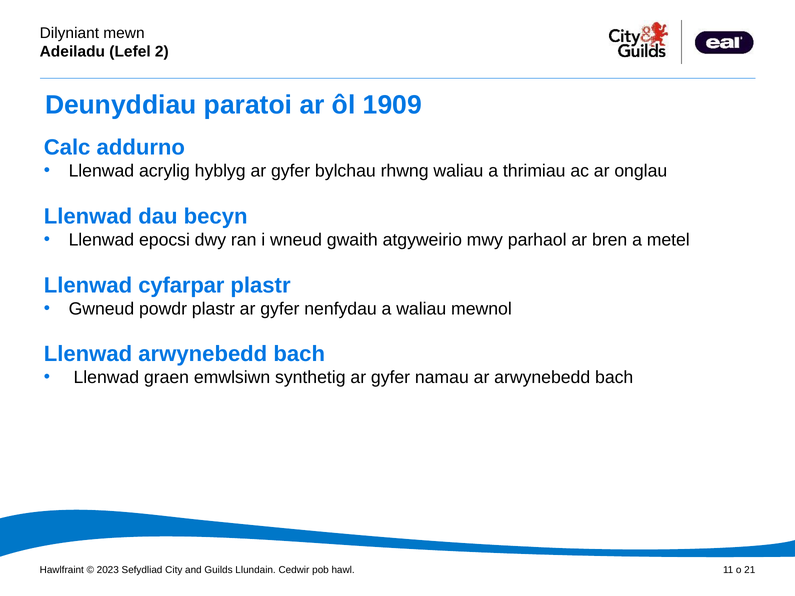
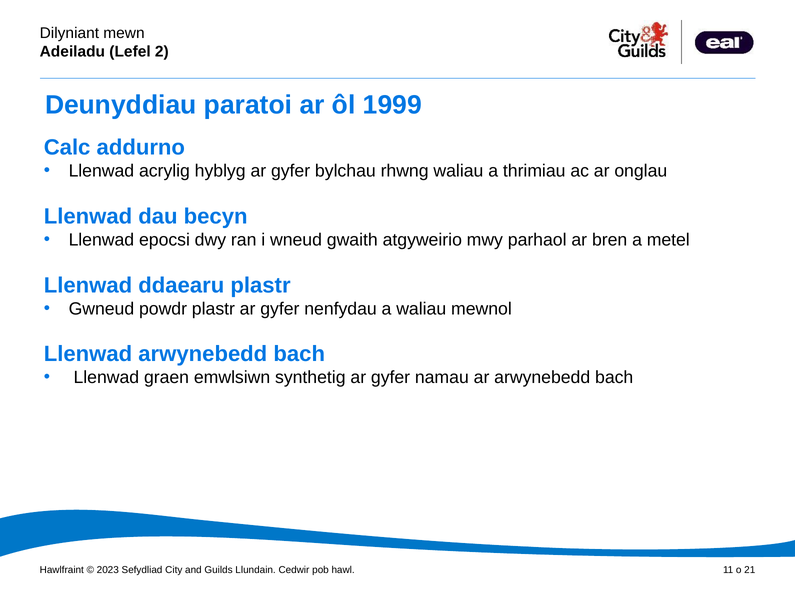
1909: 1909 -> 1999 (392, 105)
cyfarpar: cyfarpar -> ddaearu (181, 285)
